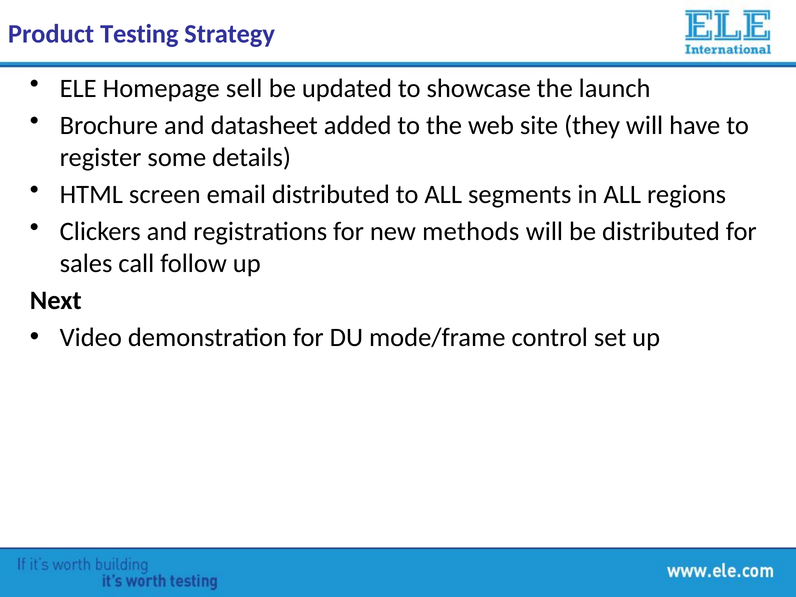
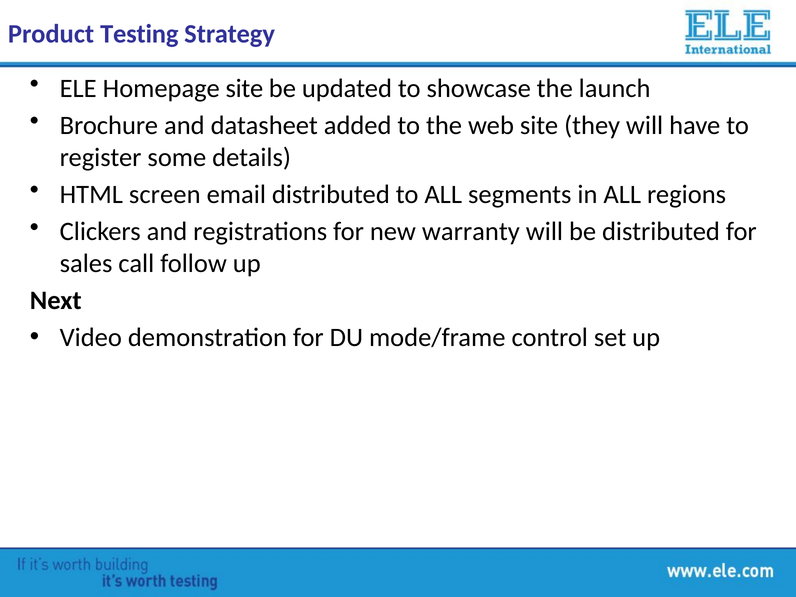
Homepage sell: sell -> site (244, 88)
methods: methods -> warranty (471, 232)
